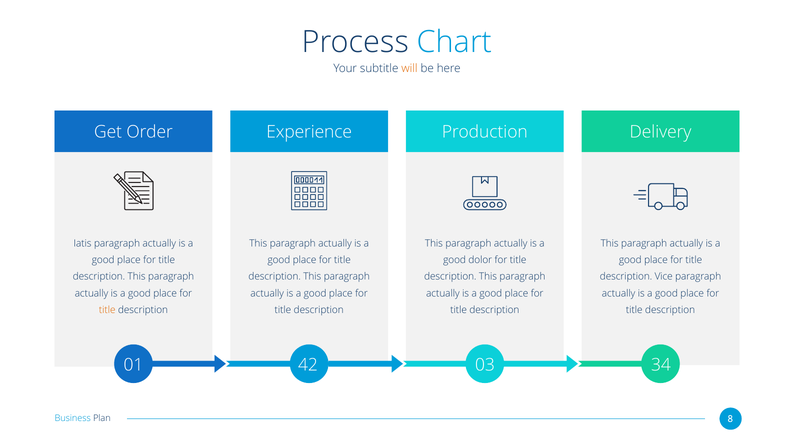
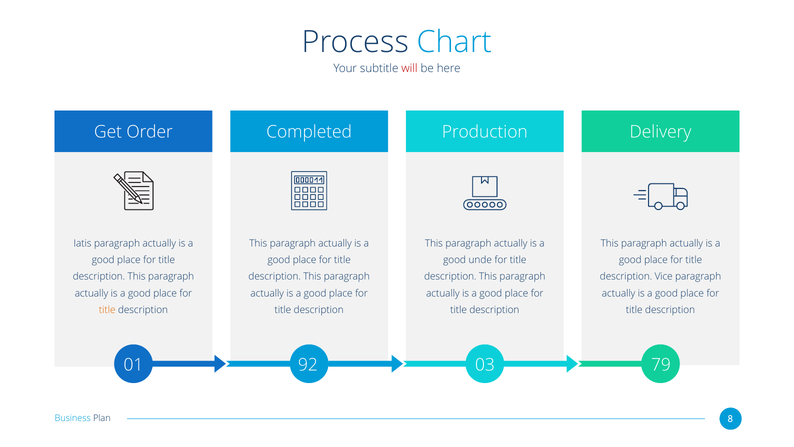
will colour: orange -> red (409, 68)
Experience: Experience -> Completed (309, 132)
dolor: dolor -> unde (480, 260)
42: 42 -> 92 (308, 365)
34: 34 -> 79 (661, 365)
